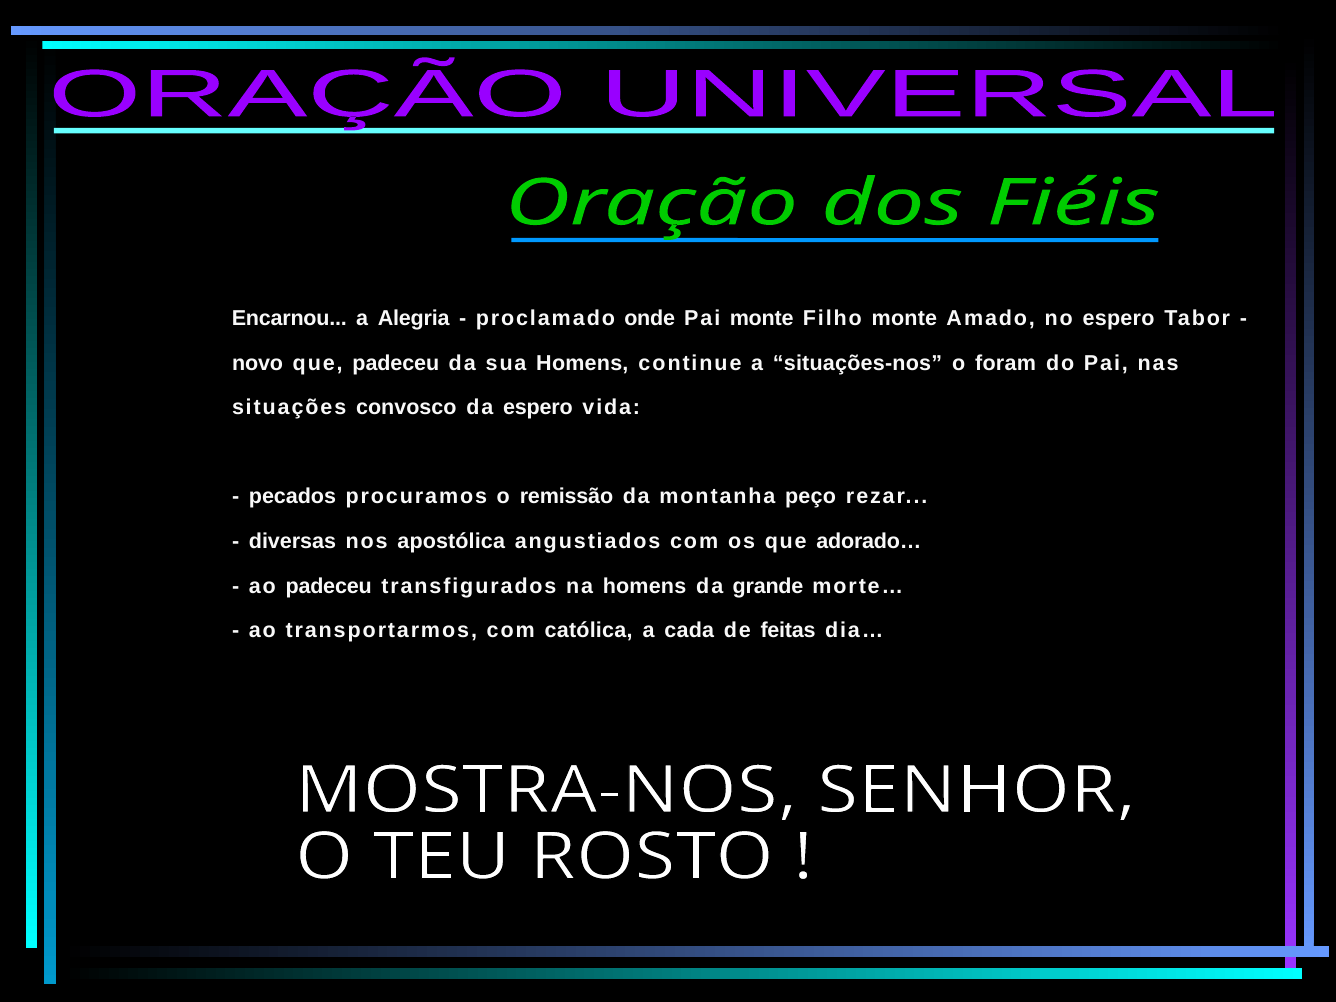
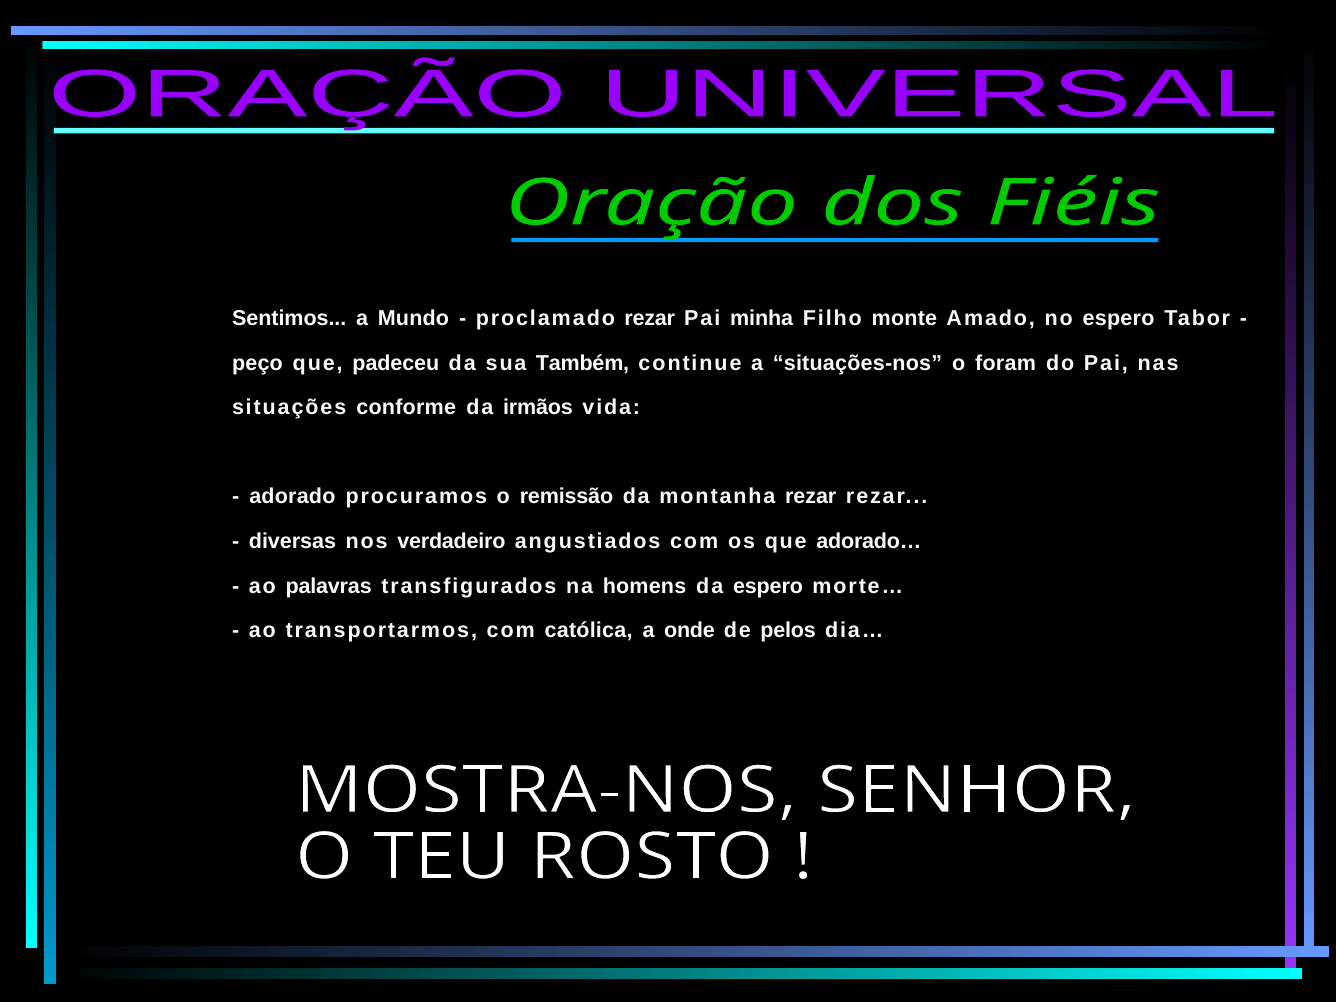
Encarnou: Encarnou -> Sentimos (289, 319)
Alegria: Alegria -> Mundo (413, 319)
proclamado onde: onde -> rezar (650, 319)
Pai monte: monte -> minha (762, 319)
novo: novo -> peço (257, 363)
sua Homens: Homens -> Também (583, 363)
convosco: convosco -> conforme (406, 408)
da espero: espero -> irmãos (538, 408)
pecados: pecados -> adorado (292, 497)
montanha peço: peço -> rezar (811, 497)
apostólica: apostólica -> verdadeiro (451, 541)
ao padeceu: padeceu -> palavras (329, 586)
da grande: grande -> espero (768, 586)
cada: cada -> onde (689, 630)
feitas: feitas -> pelos (788, 630)
